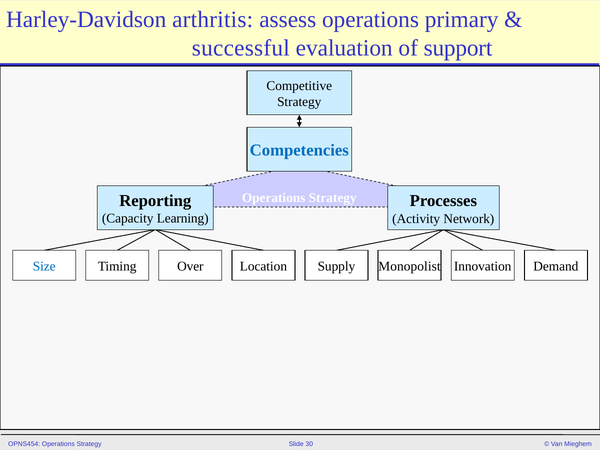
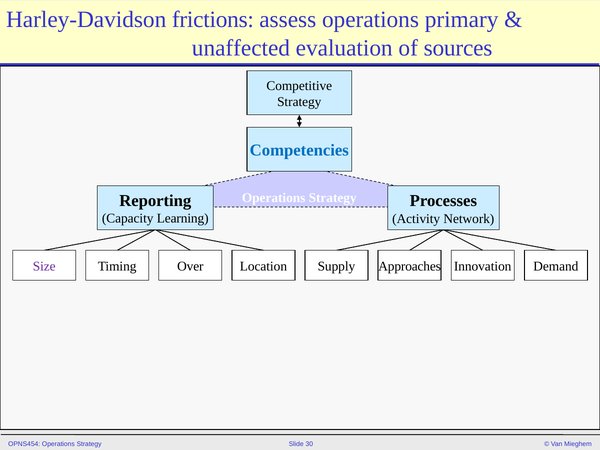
arthritis: arthritis -> frictions (213, 20)
successful: successful -> unaffected (241, 48)
support: support -> sources (458, 48)
Size colour: blue -> purple (44, 266)
Monopolist: Monopolist -> Approaches (410, 266)
